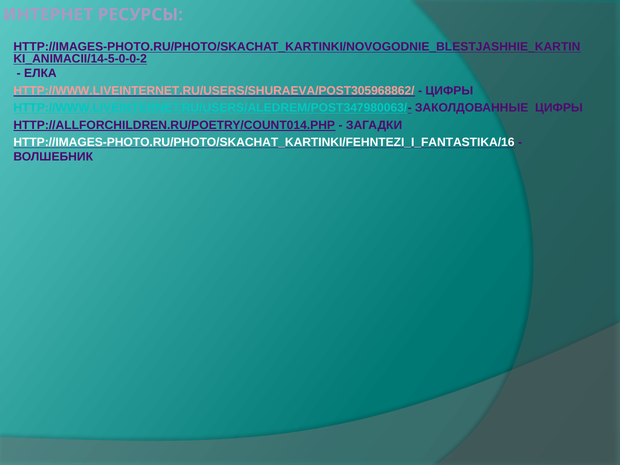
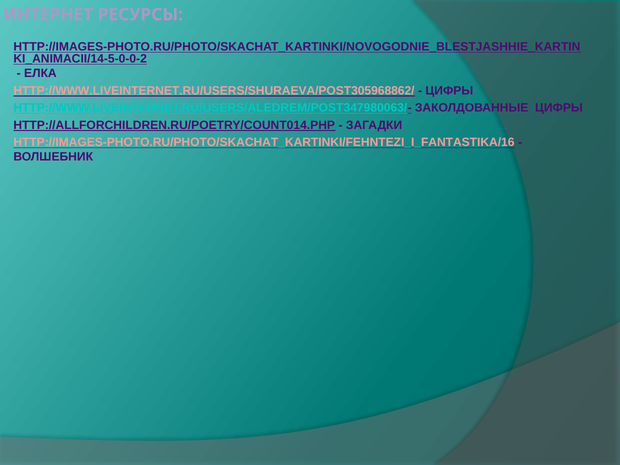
HTTP://IMAGES-PHOTO.RU/PHOTO/SKACHAT_KARTINKI/FEHNTEZI_I_FANTASTIKA/16 colour: white -> pink (264, 142)
